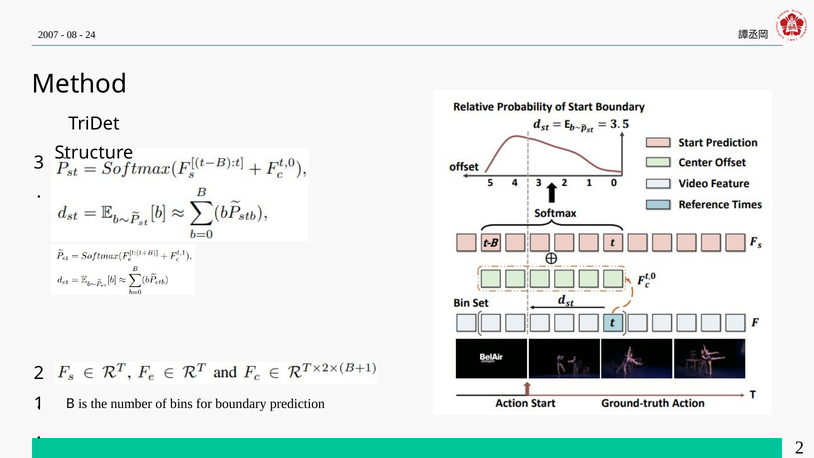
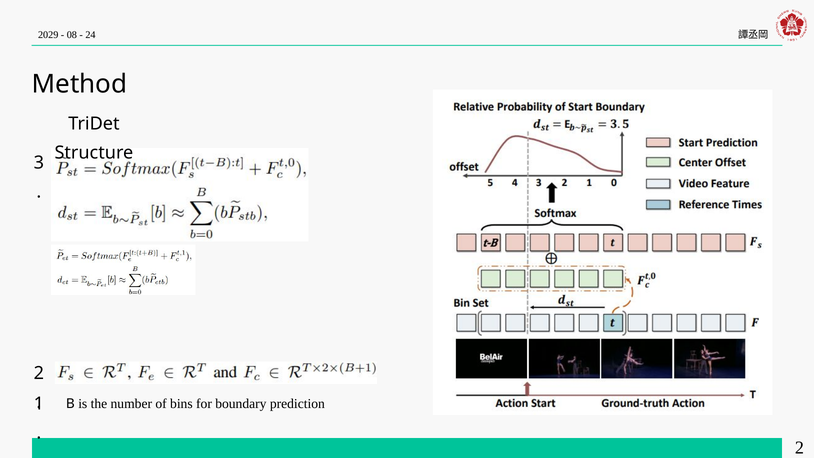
2007: 2007 -> 2029 (48, 35)
